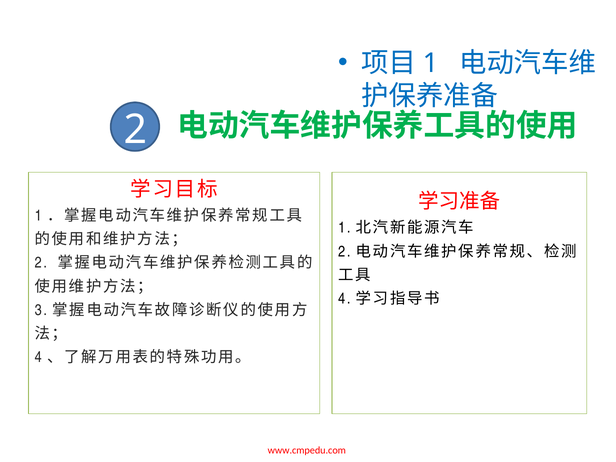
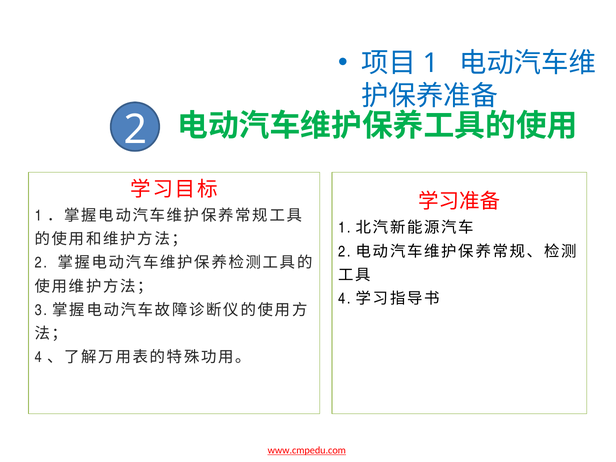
www.cmpedu.com underline: none -> present (307, 450)
